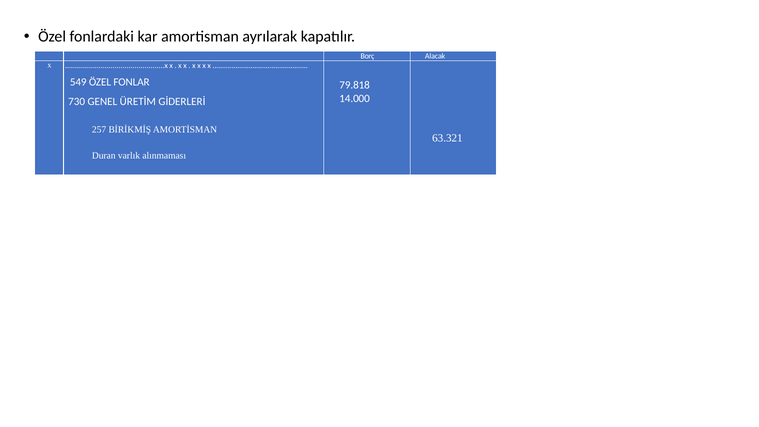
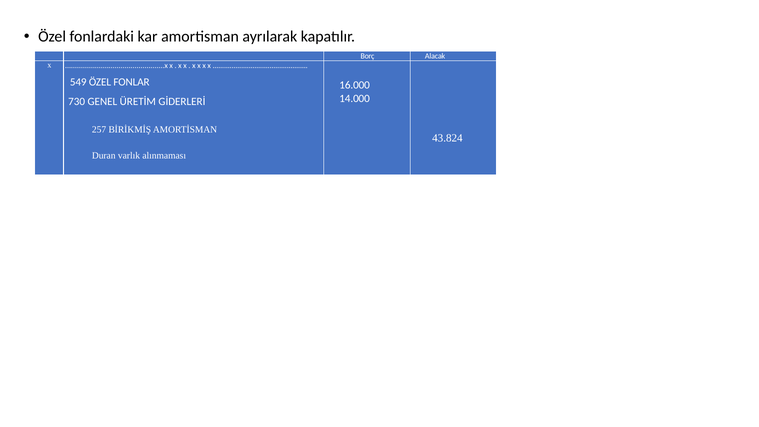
79.818: 79.818 -> 16.000 (355, 85)
63.321: 63.321 -> 43.824 (447, 138)
